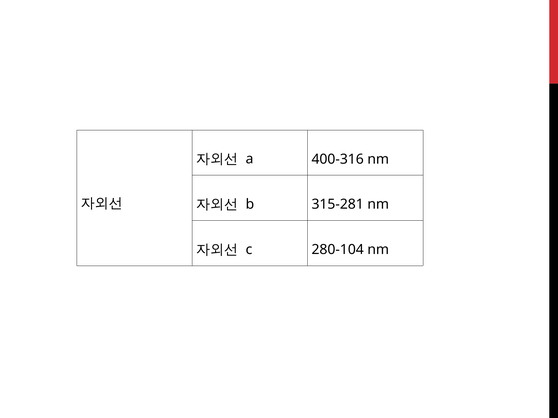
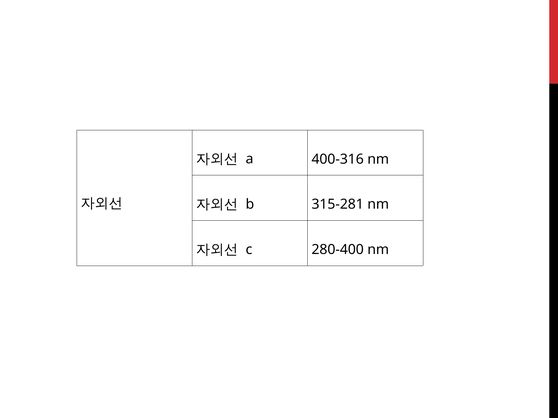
280-104: 280-104 -> 280-400 (338, 250)
